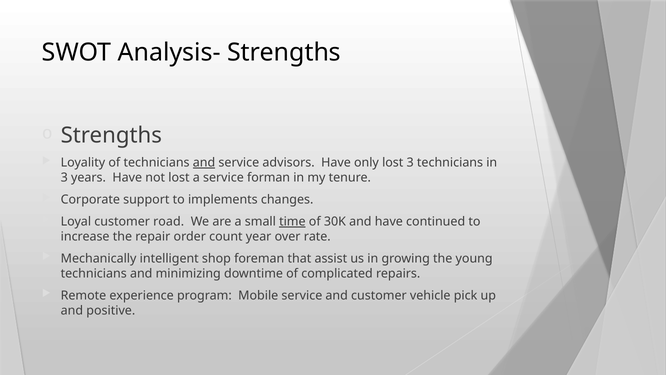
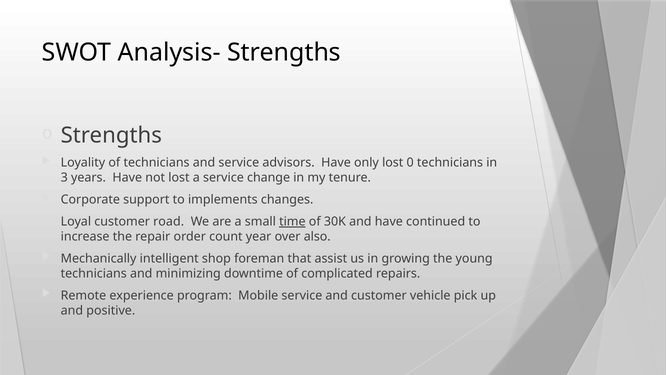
and underline: present -> none (204, 162)
lost 3: 3 -> 0 (410, 162)
forman: forman -> change (269, 177)
rate: rate -> also (317, 236)
